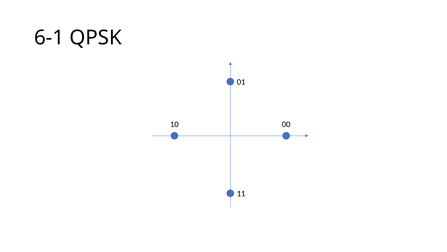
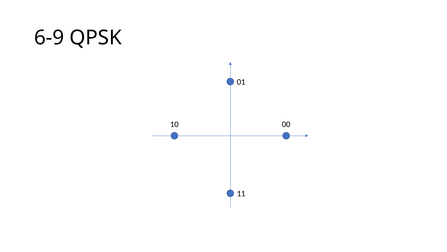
6-1: 6-1 -> 6-9 (49, 38)
